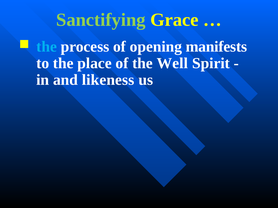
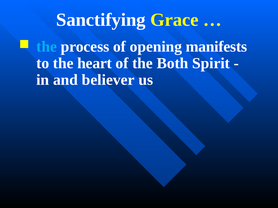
Sanctifying colour: light green -> white (101, 20)
place: place -> heart (95, 63)
Well: Well -> Both (172, 63)
likeness: likeness -> believer (108, 80)
